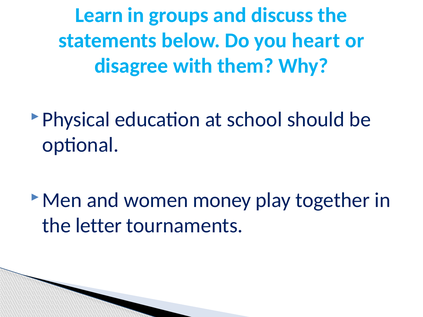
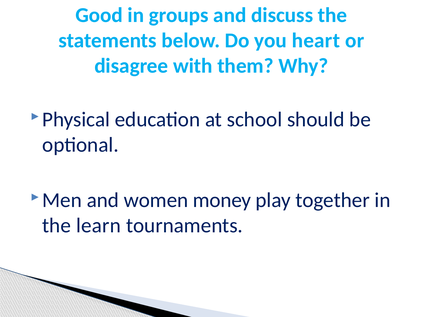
Learn: Learn -> Good (99, 15)
letter: letter -> learn (98, 226)
